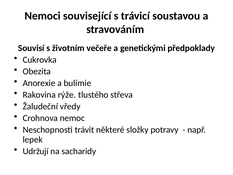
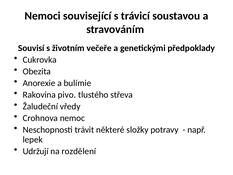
rýže: rýže -> pivo (67, 95)
sacharidy: sacharidy -> rozdělení (79, 151)
